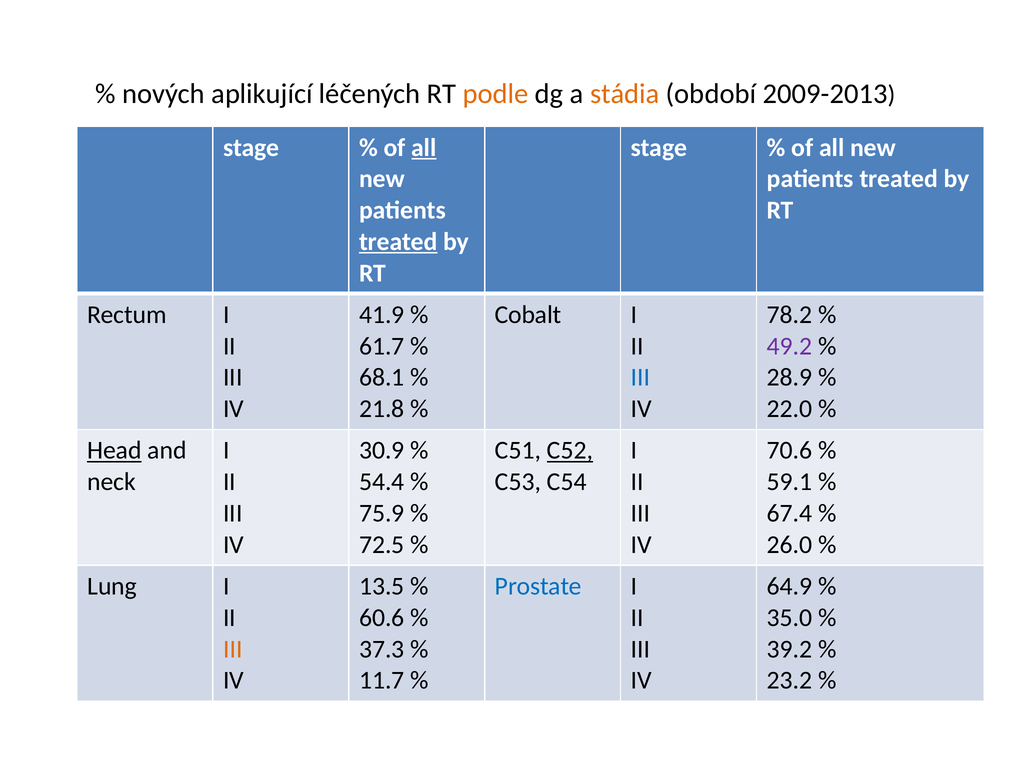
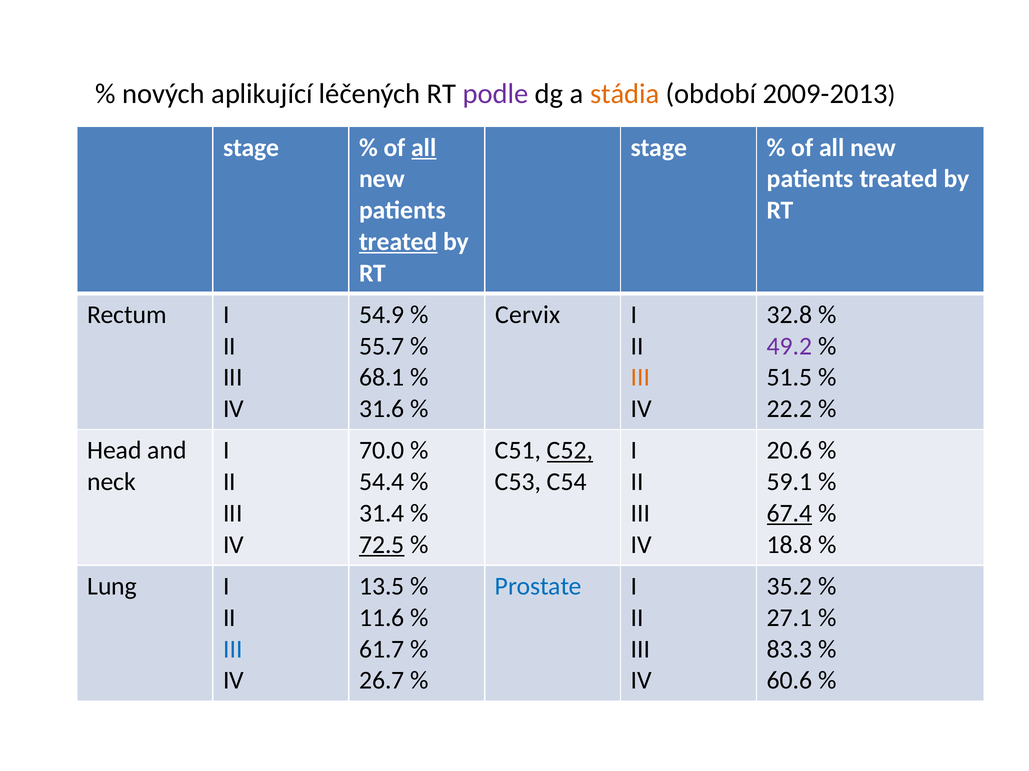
podle colour: orange -> purple (495, 94)
41.9: 41.9 -> 54.9 (382, 315)
Cobalt: Cobalt -> Cervix (528, 315)
78.2: 78.2 -> 32.8 (790, 315)
61.7: 61.7 -> 55.7 (382, 346)
III colour: blue -> orange (641, 378)
28.9: 28.9 -> 51.5 (790, 378)
21.8: 21.8 -> 31.6 (382, 409)
22.0: 22.0 -> 22.2 (790, 409)
Head underline: present -> none (114, 451)
30.9: 30.9 -> 70.0 (382, 451)
70.6: 70.6 -> 20.6 (790, 451)
75.9: 75.9 -> 31.4 (382, 514)
67.4 underline: none -> present (790, 514)
72.5 underline: none -> present (382, 545)
26.0: 26.0 -> 18.8 (790, 545)
64.9: 64.9 -> 35.2 (790, 587)
60.6: 60.6 -> 11.6 (382, 618)
35.0: 35.0 -> 27.1 (790, 618)
III colour: orange -> blue (233, 650)
37.3: 37.3 -> 61.7 (382, 650)
39.2: 39.2 -> 83.3 (790, 650)
11.7: 11.7 -> 26.7 (382, 681)
23.2: 23.2 -> 60.6 (790, 681)
